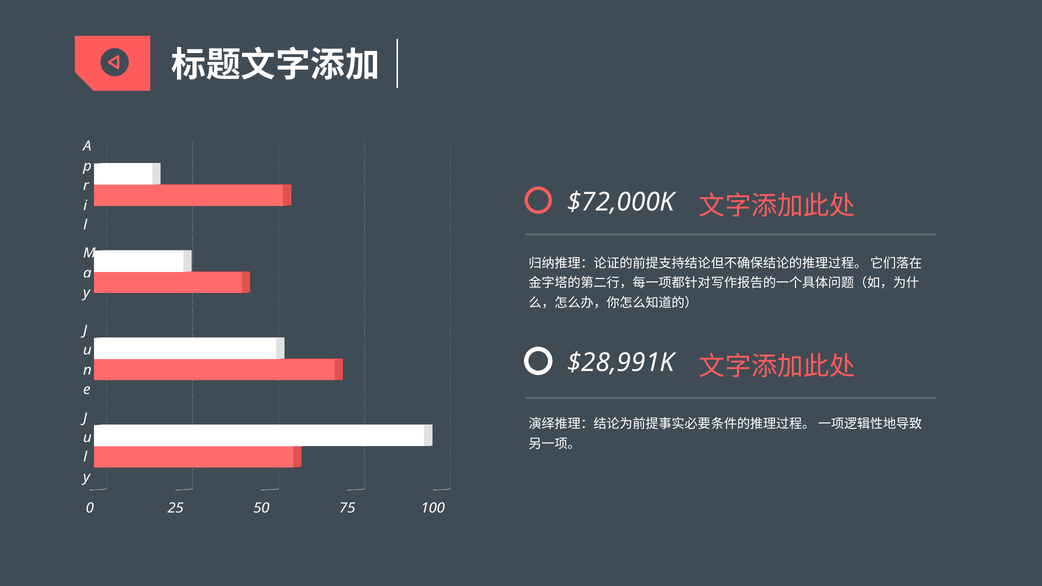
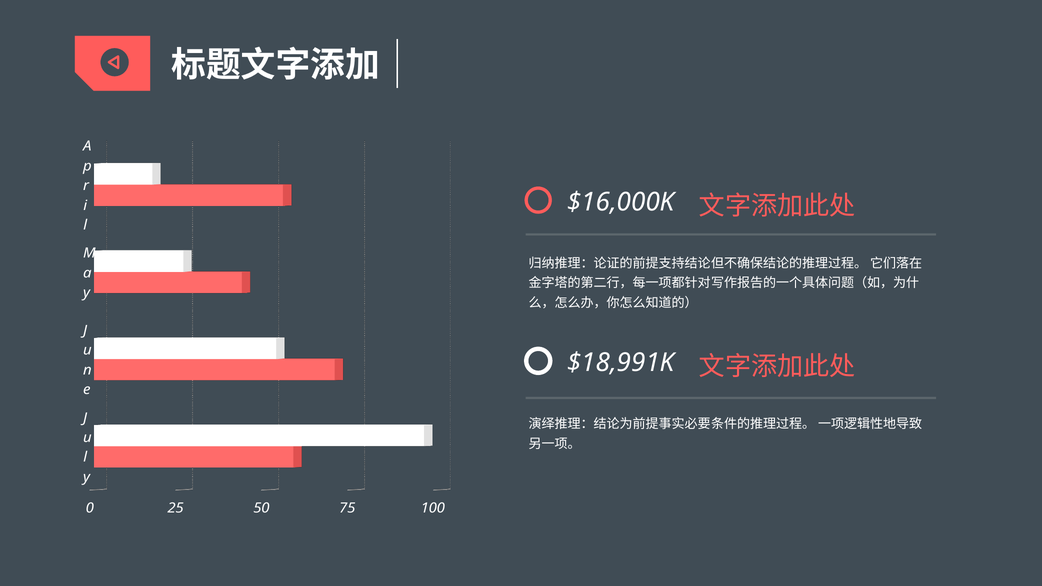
$72,000K: $72,000K -> $16,000K (621, 202)
$28,991K: $28,991K -> $18,991K (621, 363)
